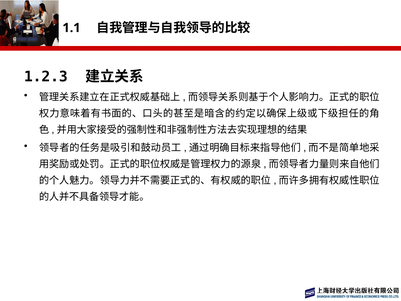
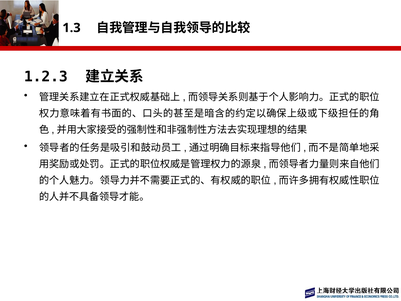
1.1: 1.1 -> 1.3 (72, 28)
